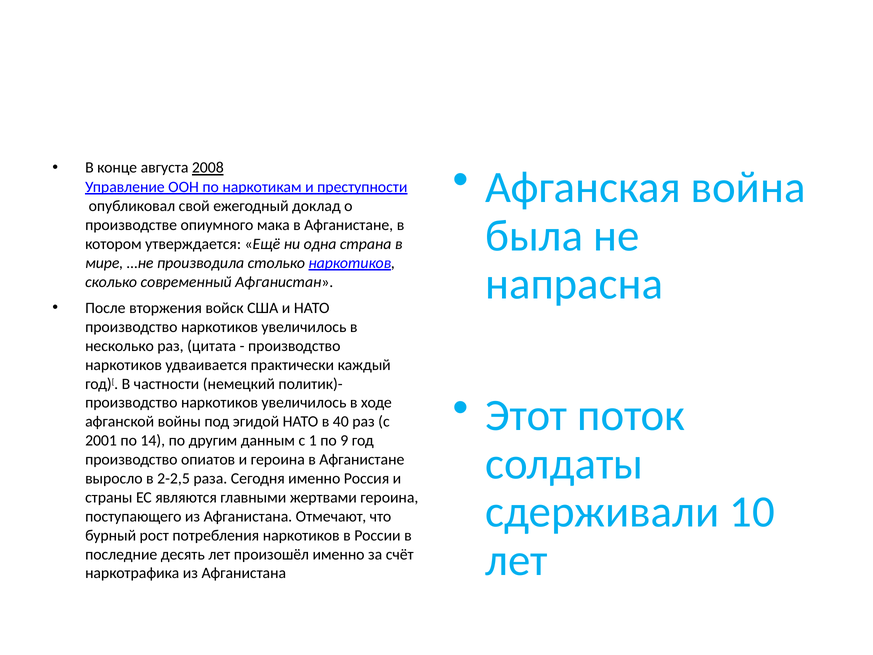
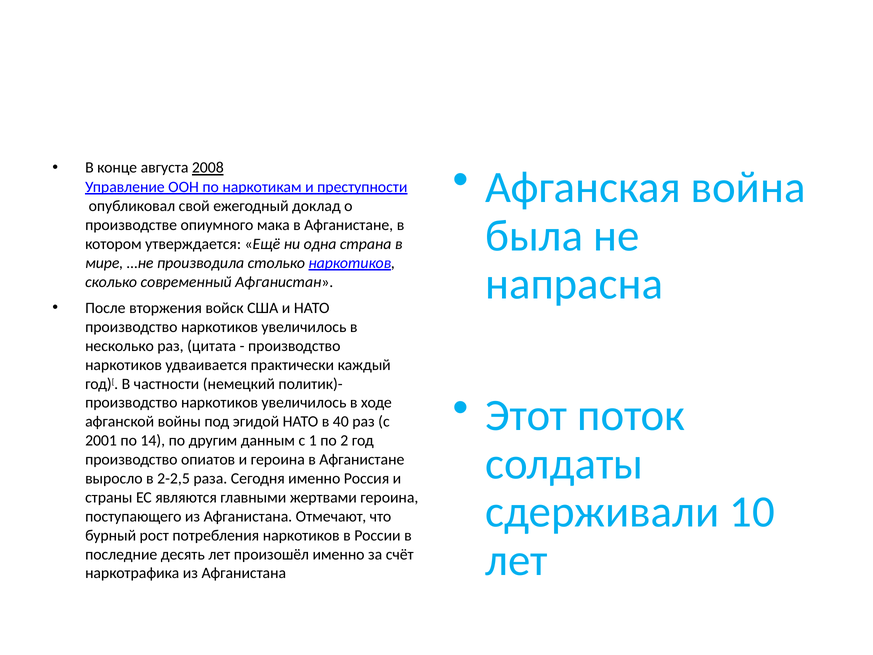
9: 9 -> 2 (344, 440)
